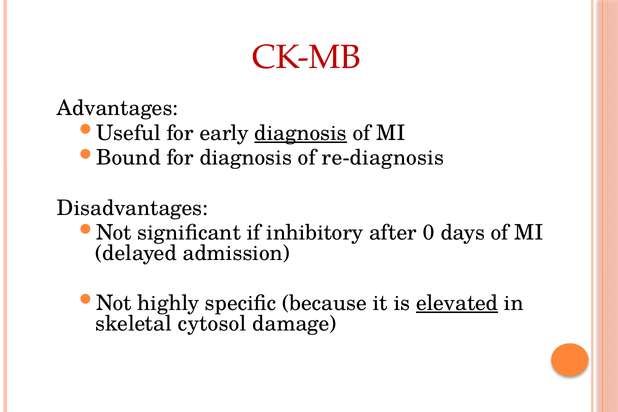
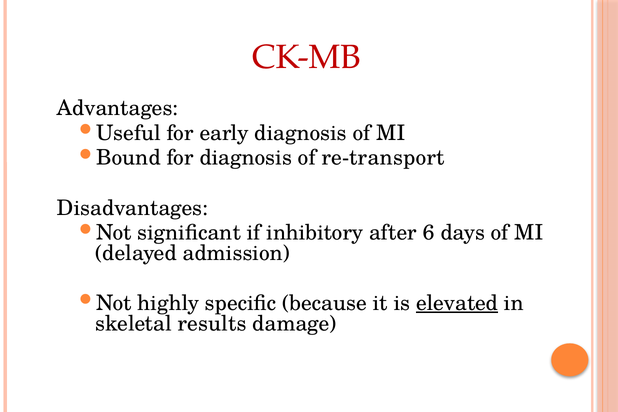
diagnosis underline: present -> none (301, 133)
re-diagnosis: re-diagnosis -> re-transport (383, 158)
0: 0 -> 6 (429, 233)
cytosol: cytosol -> results (212, 324)
